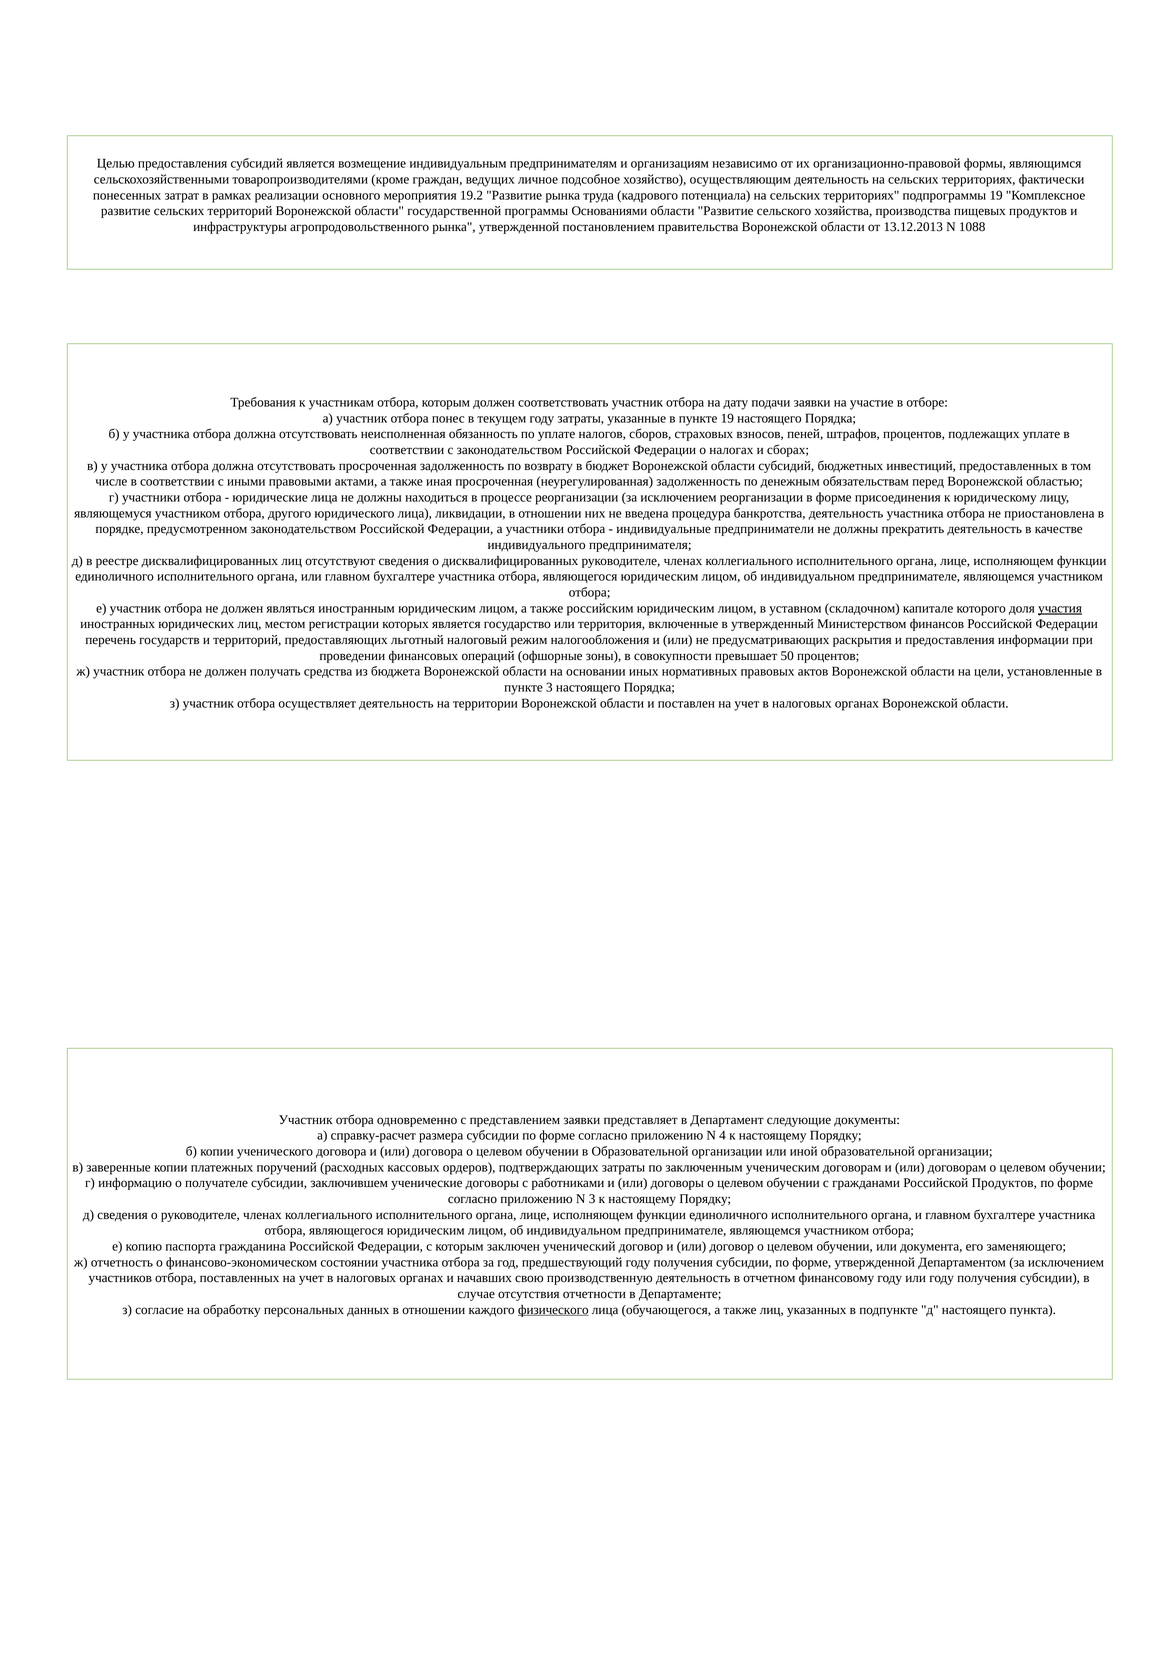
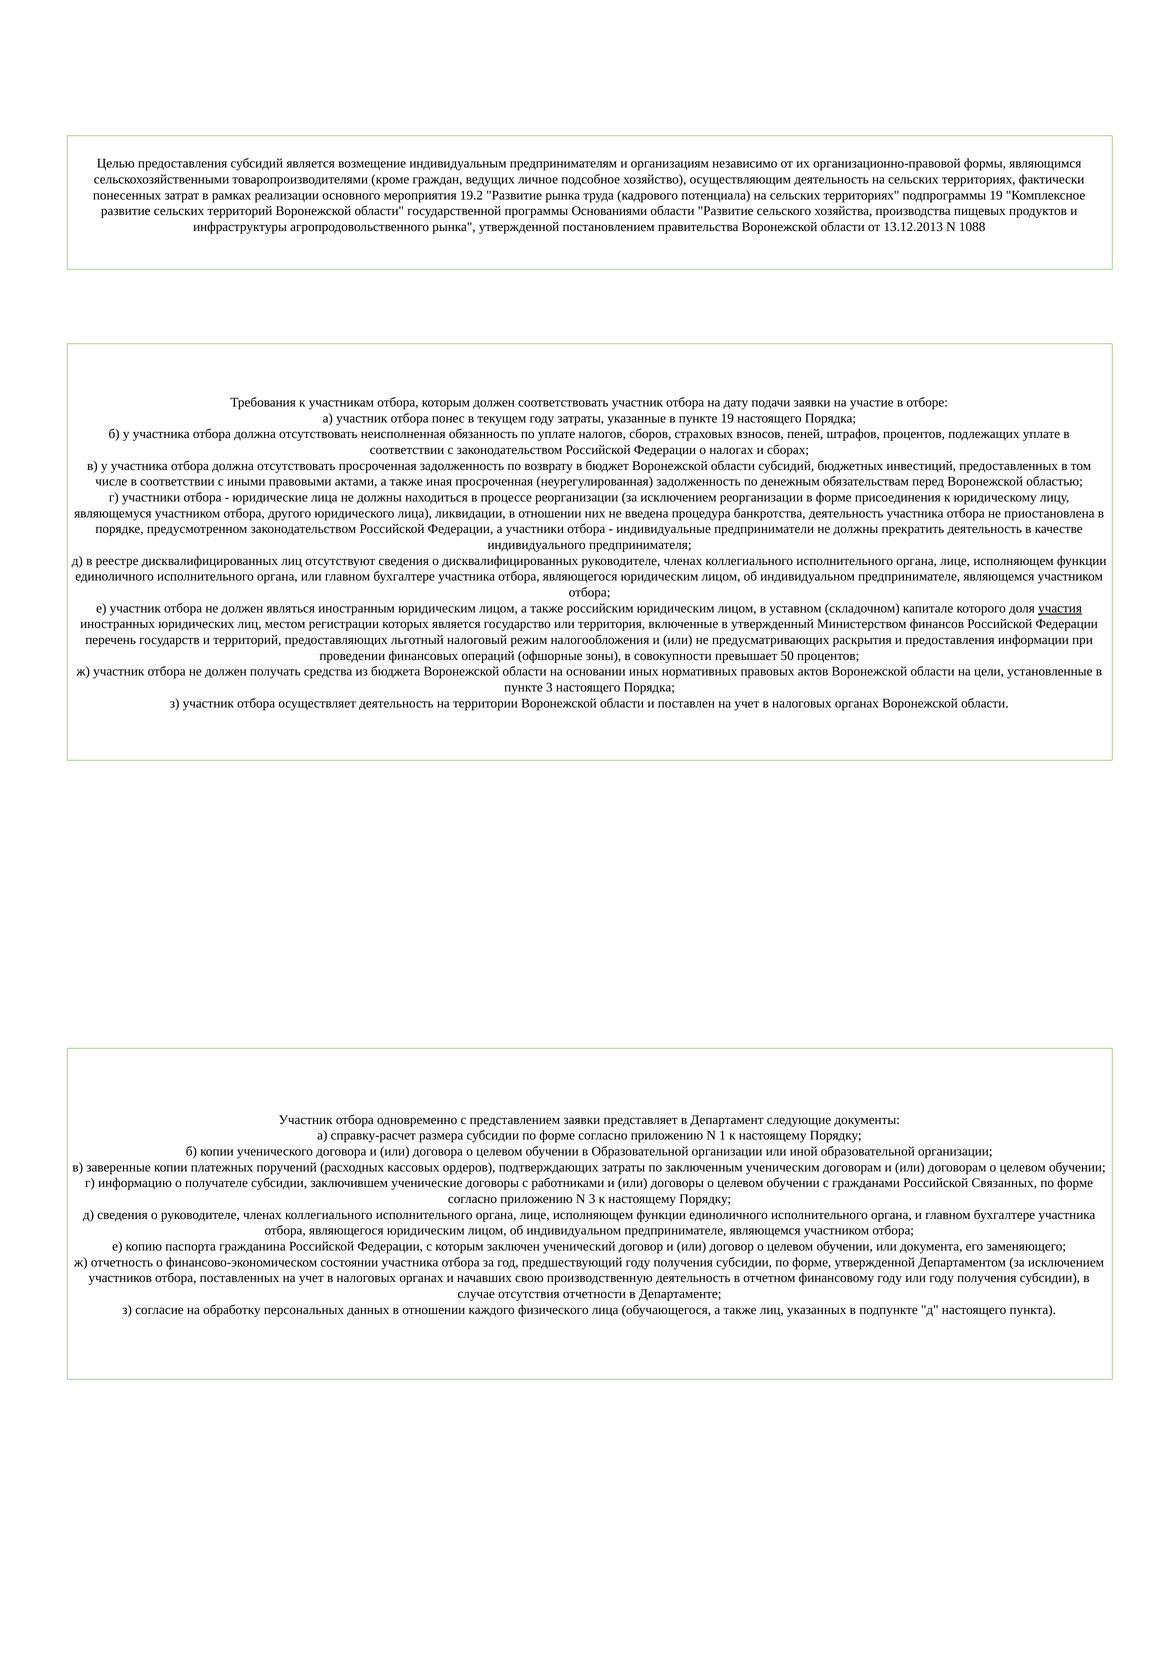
4: 4 -> 1 (723, 1135)
Российской Продуктов: Продуктов -> Связанных (1004, 1183)
физического underline: present -> none (553, 1309)
